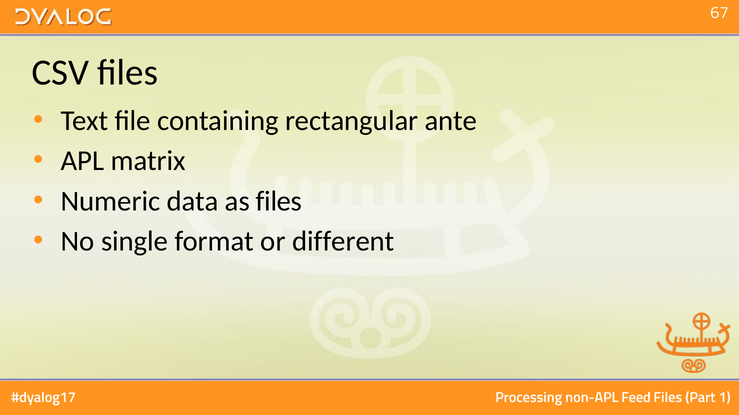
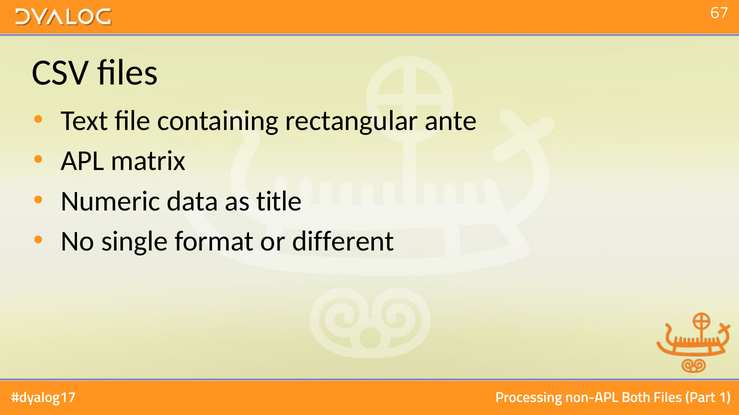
as files: files -> title (279, 201)
Feed: Feed -> Both (636, 398)
